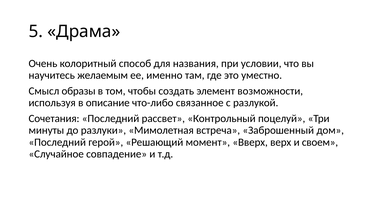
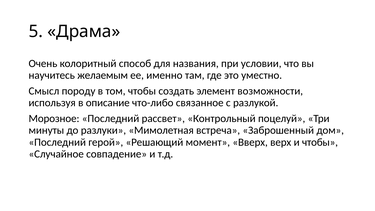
образы: образы -> породу (79, 91)
Сочетания: Сочетания -> Морозное (54, 118)
и своем: своем -> чтобы (320, 142)
